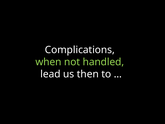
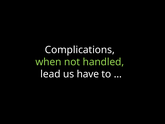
then: then -> have (88, 74)
